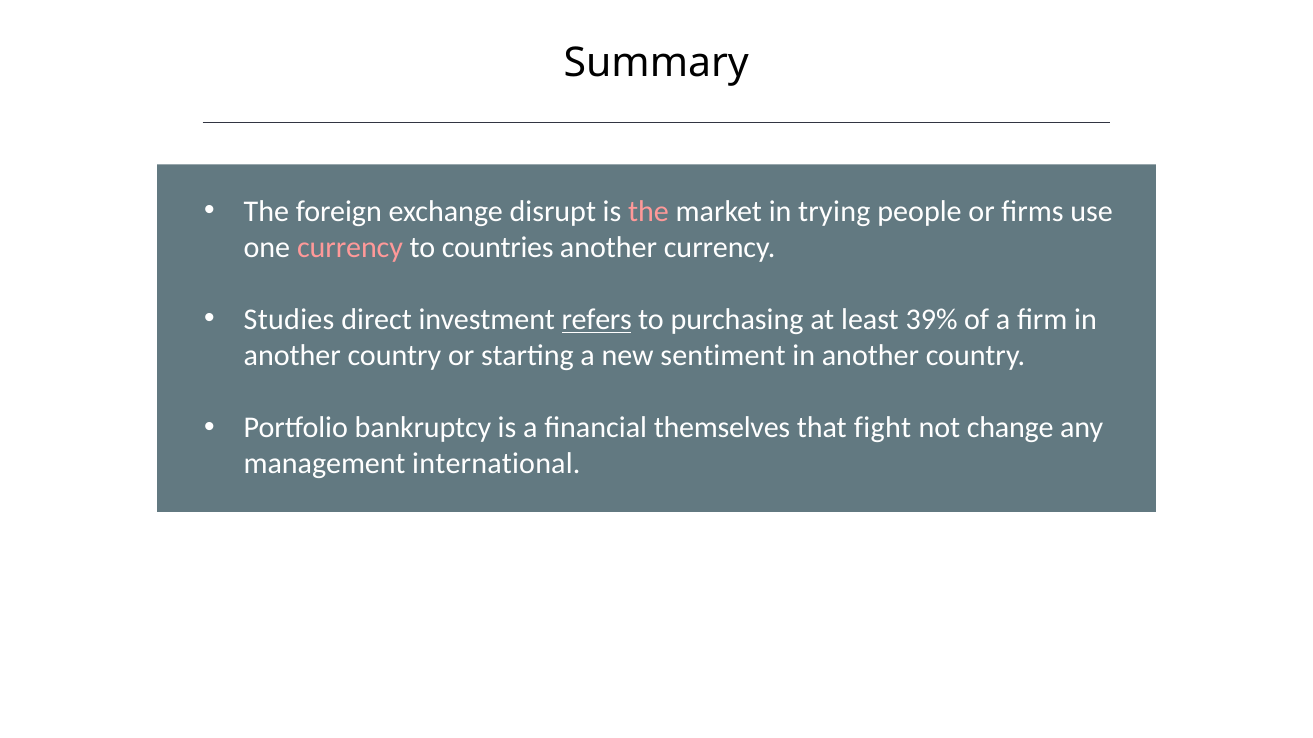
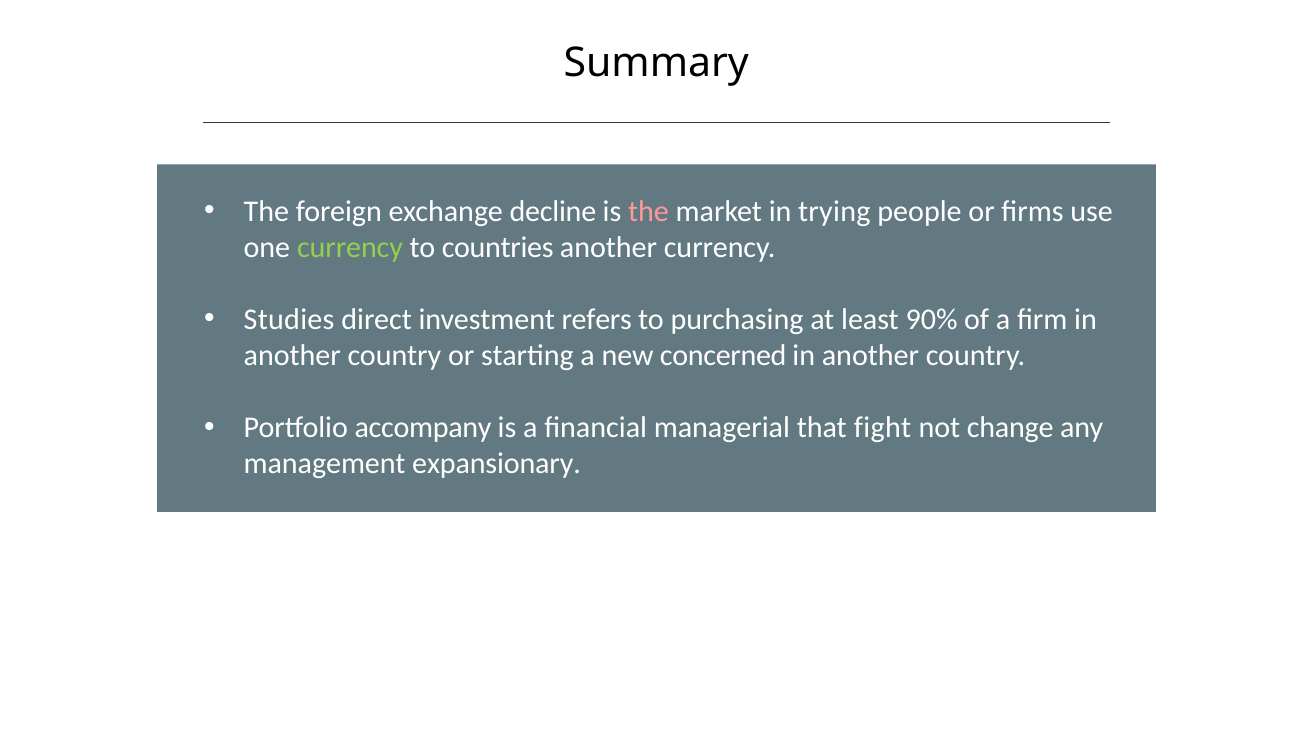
disrupt: disrupt -> decline (553, 212)
currency colour: pink -> light green (350, 248)
refers underline: present -> none (597, 320)
39%: 39% -> 90% (932, 320)
sentiment: sentiment -> concerned (723, 356)
bankruptcy: bankruptcy -> accompany (423, 428)
themselves: themselves -> managerial (722, 428)
international: international -> expansionary (497, 464)
